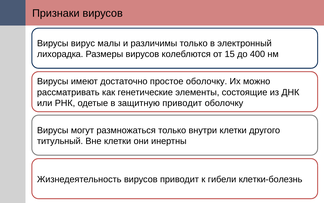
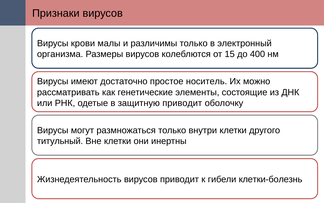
вирус: вирус -> крови (83, 43)
лихорадка: лихорадка -> организма (60, 54)
простое оболочку: оболочку -> носитель (207, 81)
